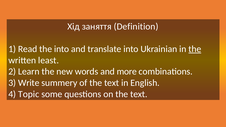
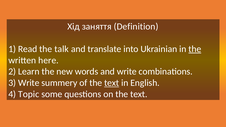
the into: into -> talk (62, 49)
least: least -> here (48, 60)
and more: more -> write (127, 72)
text underline: none -> present (112, 83)
